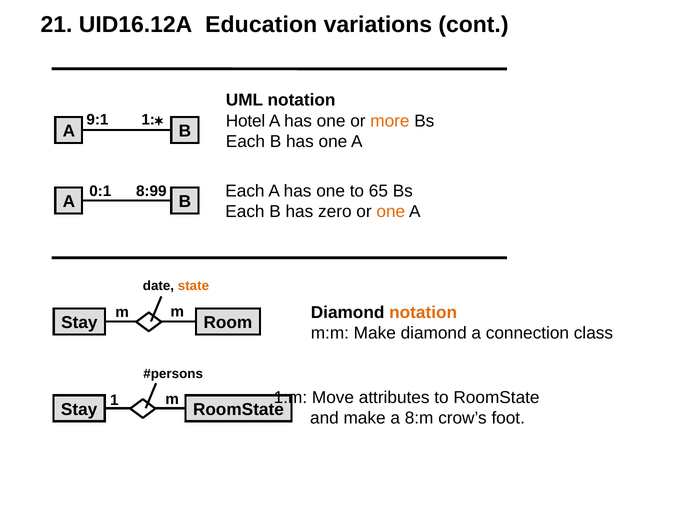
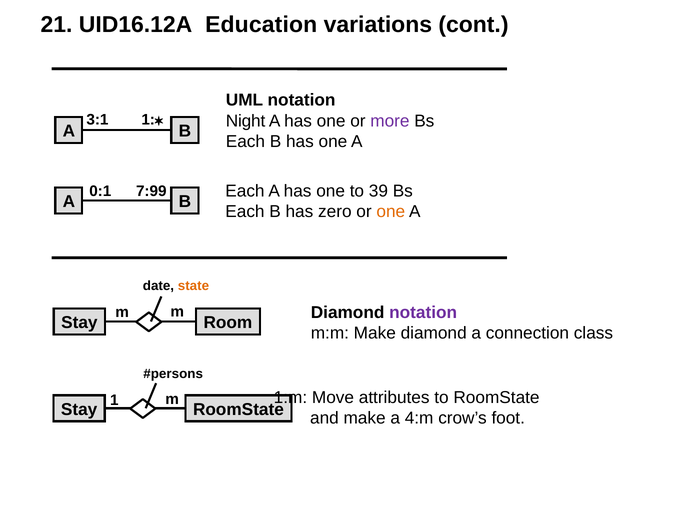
9:1: 9:1 -> 3:1 (97, 120)
Hotel: Hotel -> Night (246, 121)
more colour: orange -> purple (390, 121)
8:99: 8:99 -> 7:99 (151, 191)
65: 65 -> 39 (378, 191)
notation colour: orange -> purple (423, 313)
8:m: 8:m -> 4:m (419, 419)
